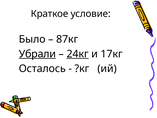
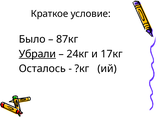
24кг underline: present -> none (78, 54)
